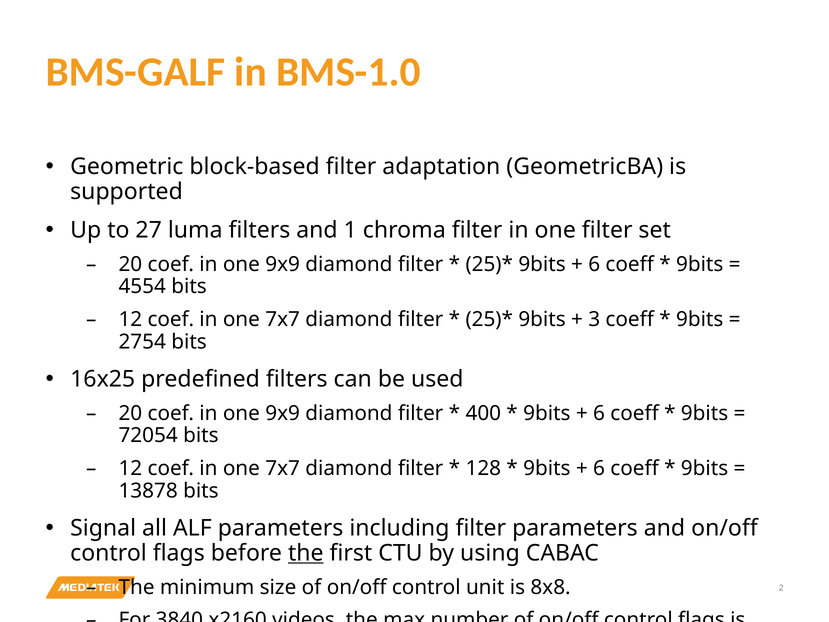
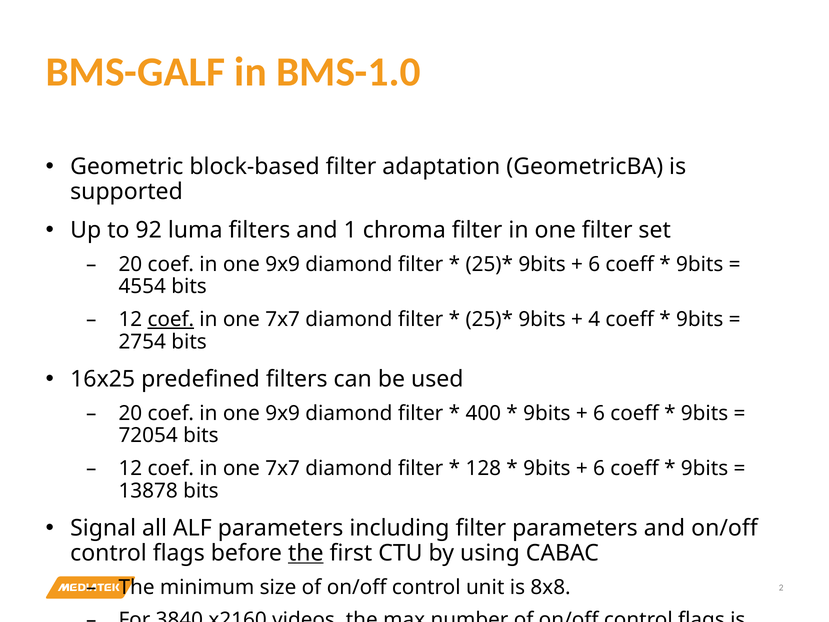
27: 27 -> 92 (149, 230)
coef underline: none -> present (171, 319)
3: 3 -> 4 (594, 319)
